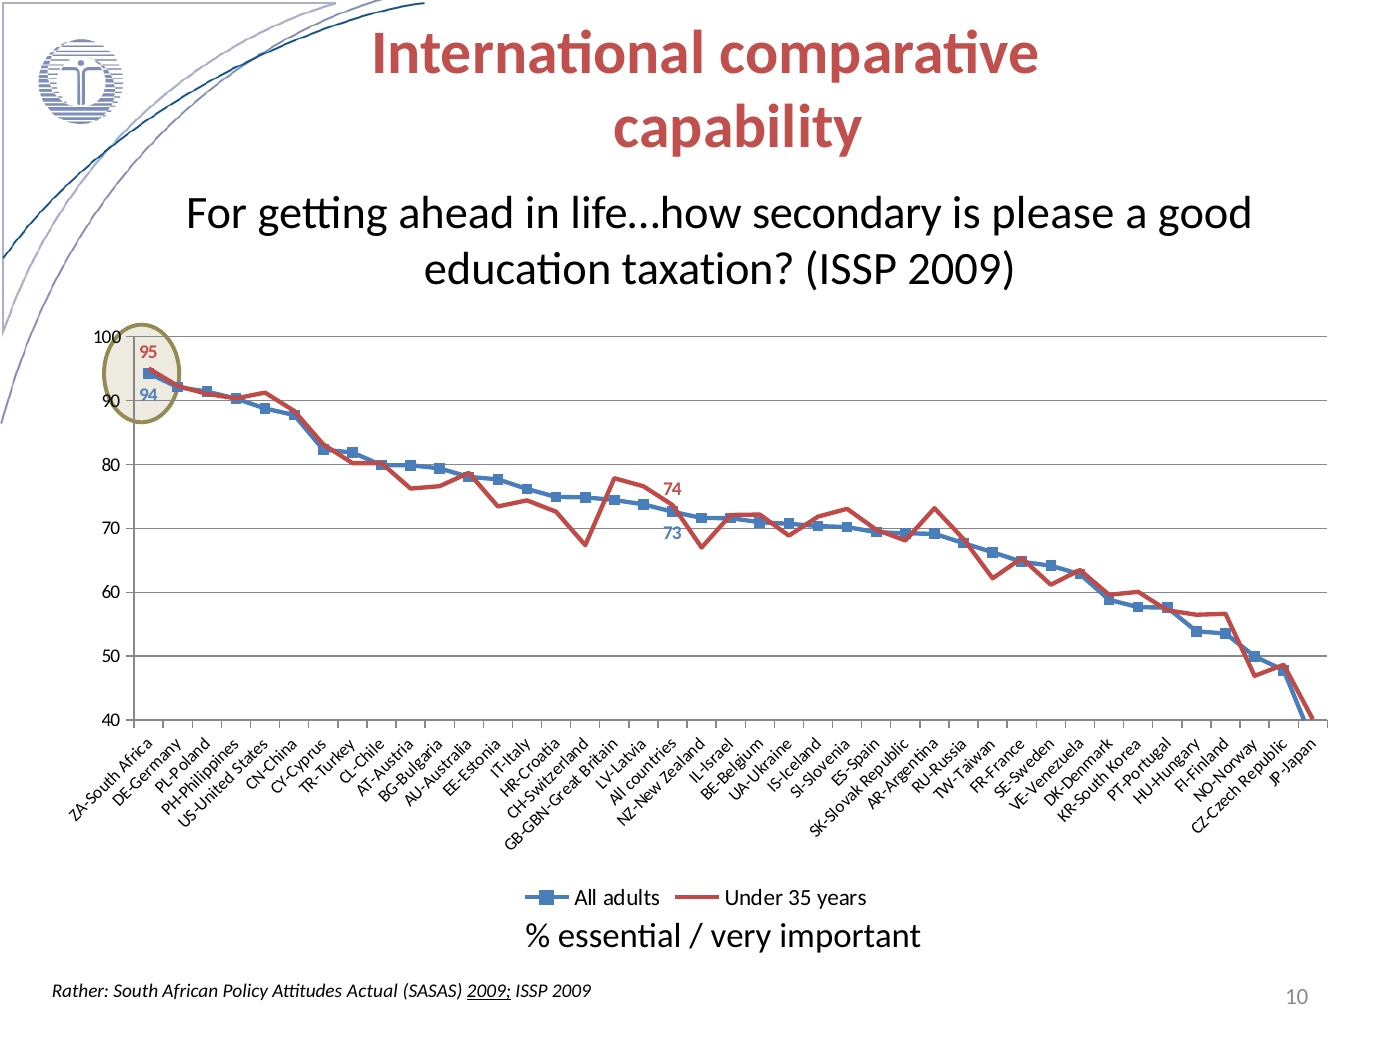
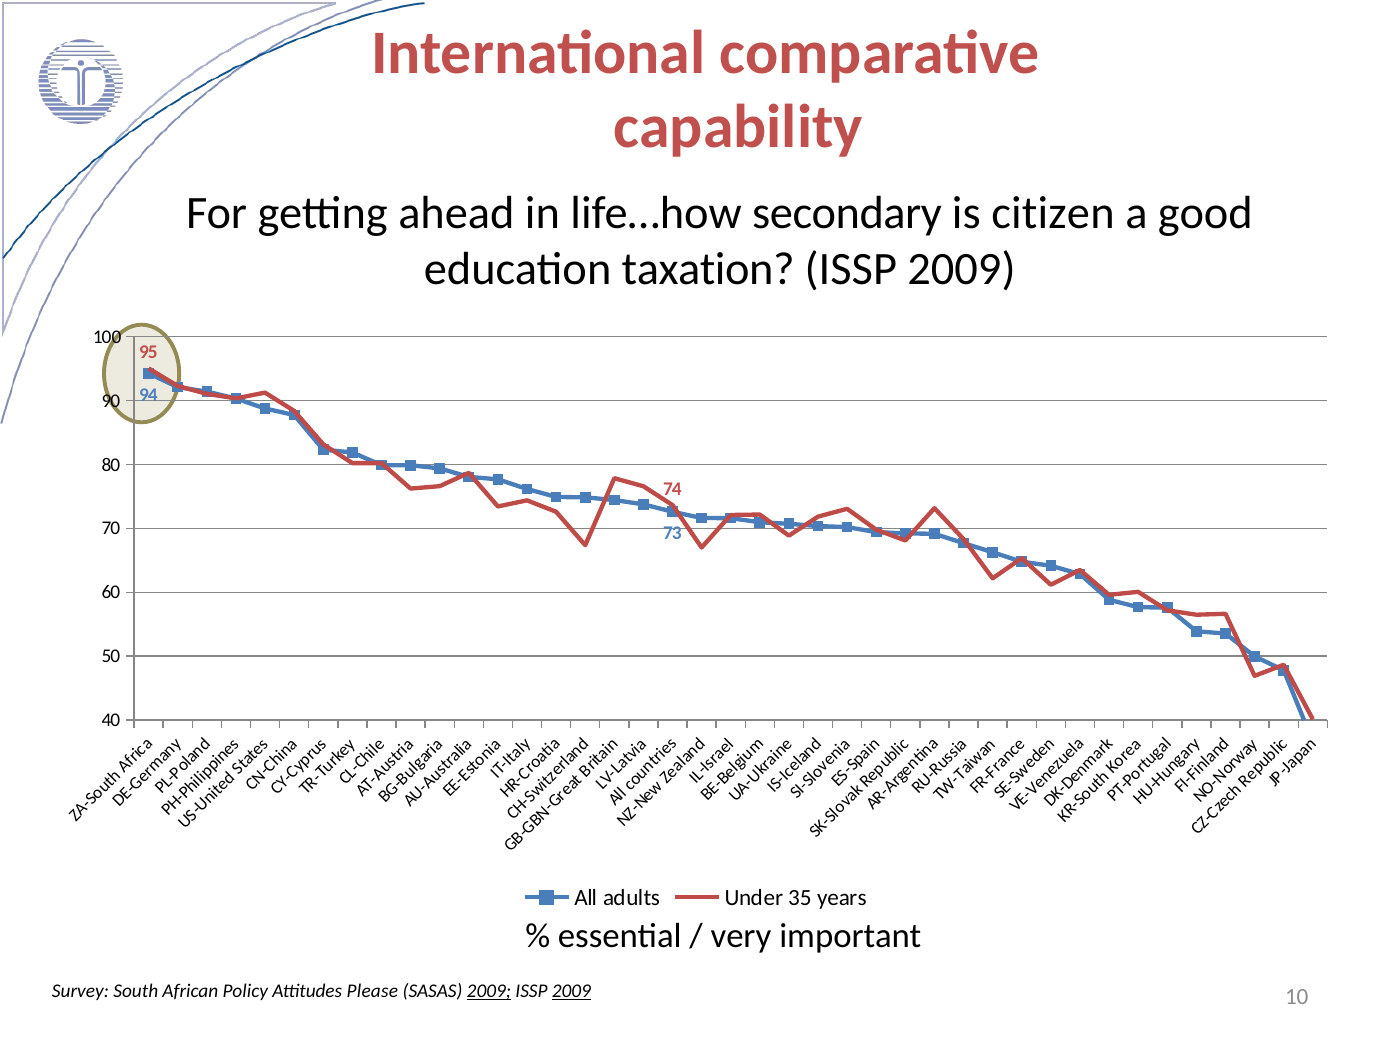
please: please -> citizen (1053, 213)
Rather: Rather -> Survey (80, 991)
Actual: Actual -> Please (372, 991)
2009 underline: none -> present (571, 991)
